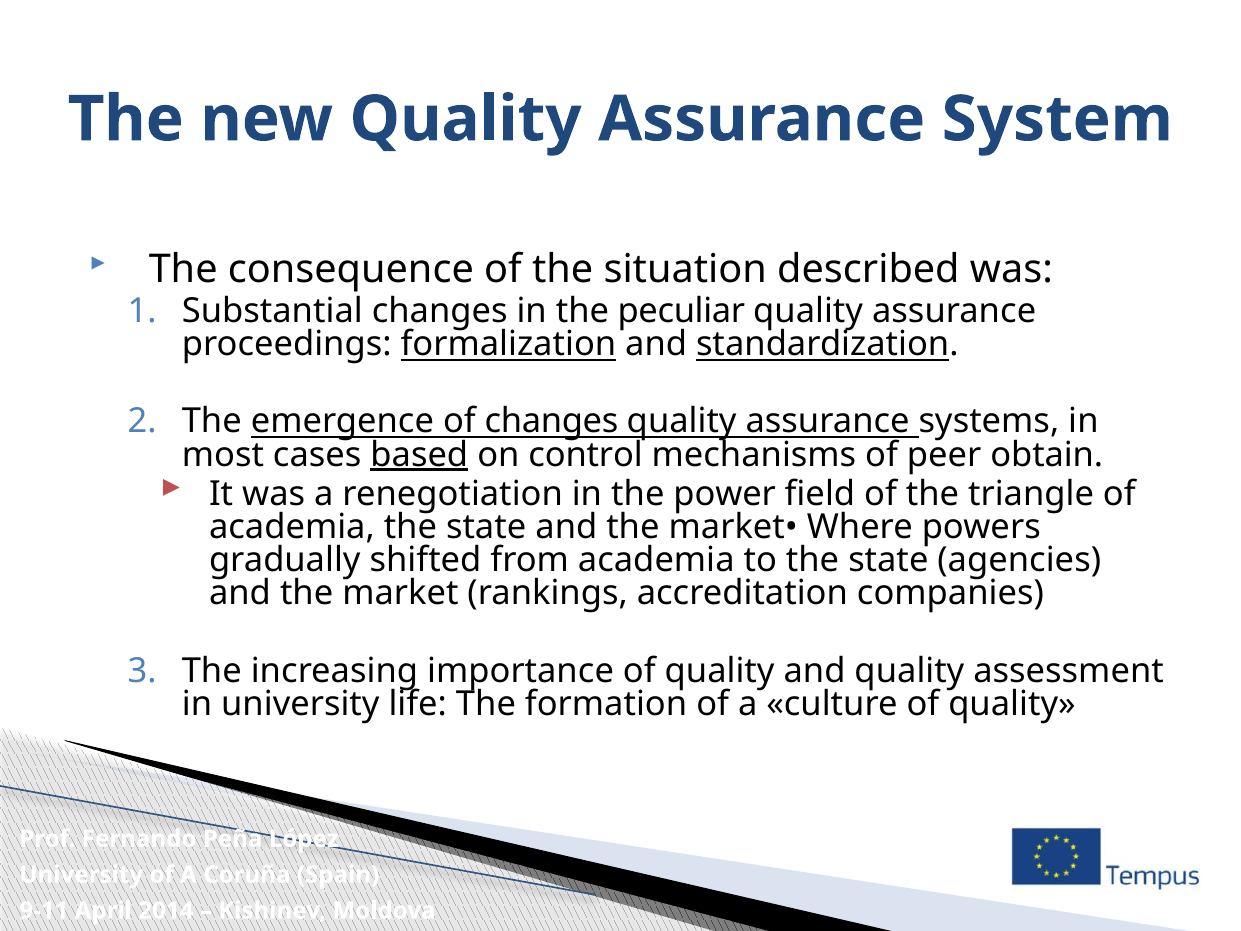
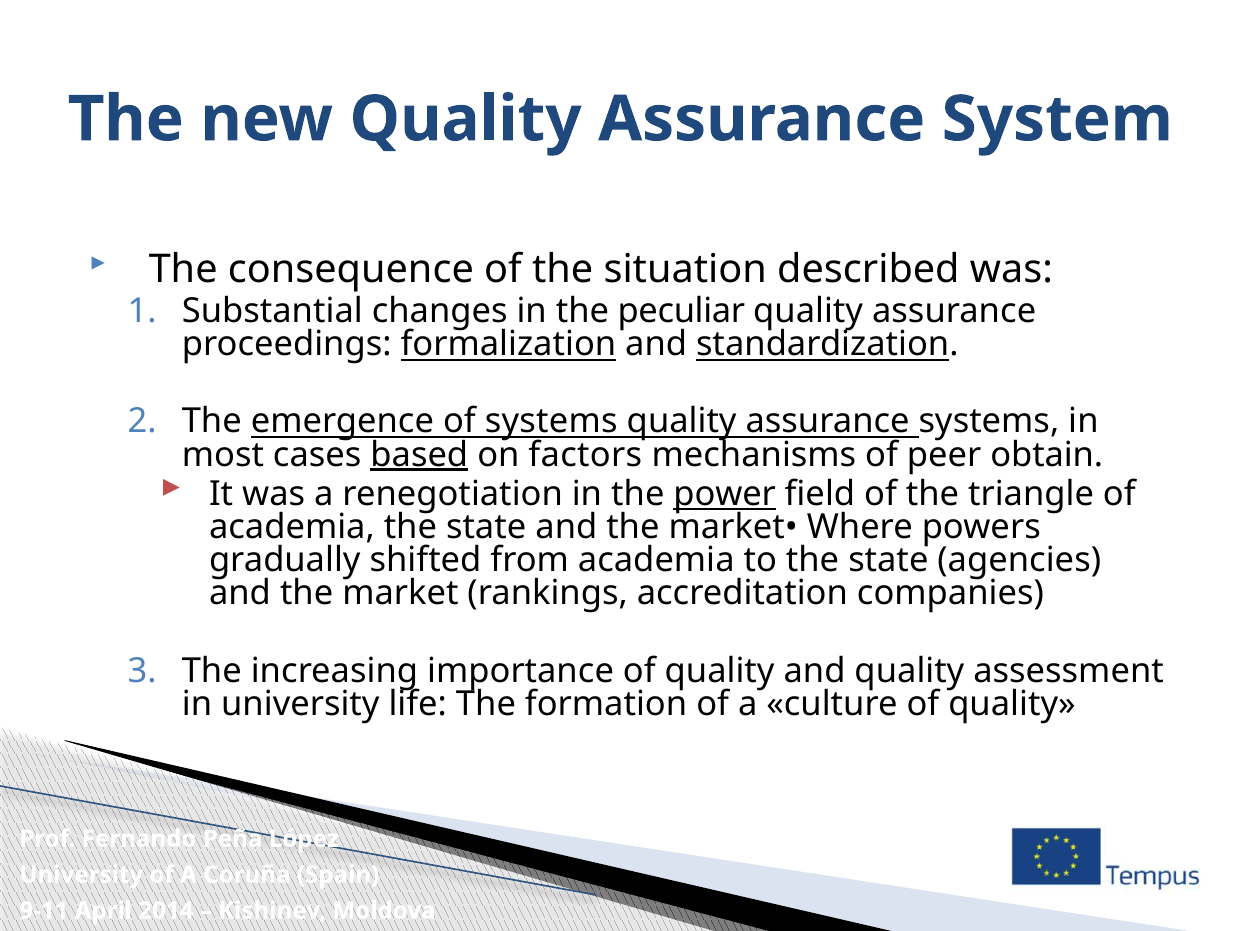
of changes: changes -> systems (551, 421)
control: control -> factors (585, 455)
power underline: none -> present (725, 494)
